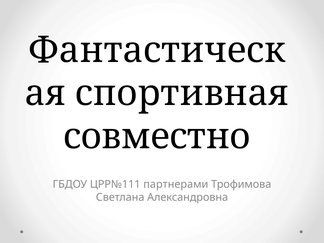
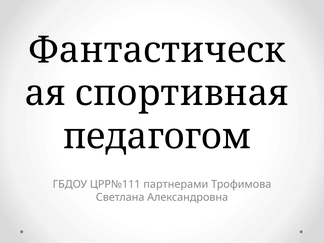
совместно: совместно -> педагогом (157, 137)
